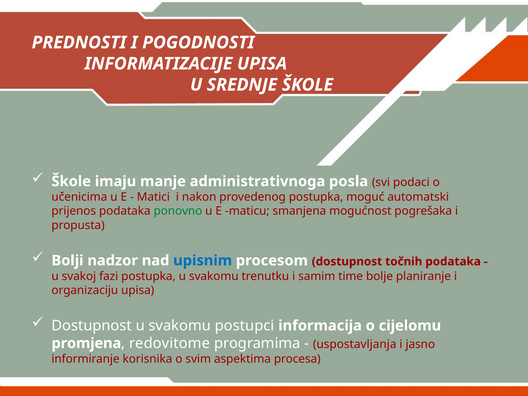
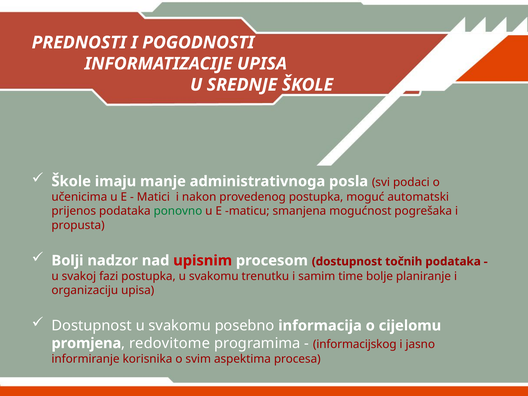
upisnim colour: blue -> red (203, 261)
postupci: postupci -> posebno (245, 326)
uspostavljanja: uspostavljanja -> informacijskog (355, 344)
